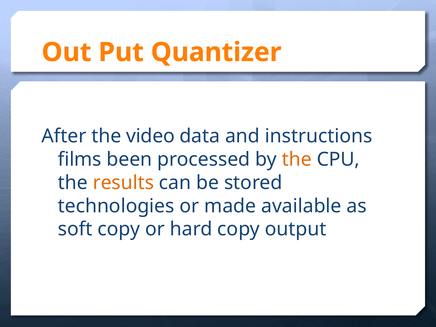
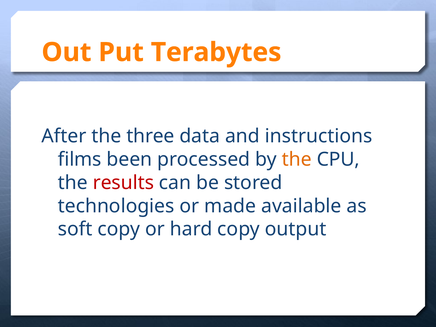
Quantizer: Quantizer -> Terabytes (216, 52)
video: video -> three (151, 136)
results colour: orange -> red (123, 183)
